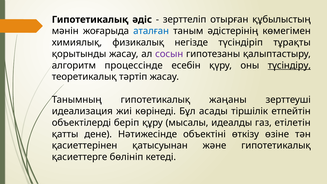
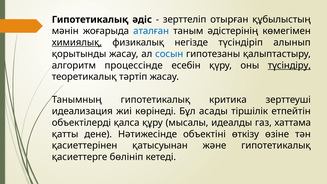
химиялық underline: none -> present (77, 42)
тұрақты: тұрақты -> алынып (292, 42)
сосын colour: purple -> blue (169, 54)
жаңаны: жаңаны -> критика (228, 100)
беріп: беріп -> қалса (127, 123)
етілетін: етілетін -> хаттама (293, 123)
